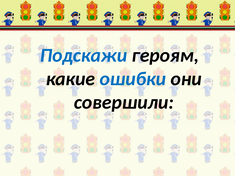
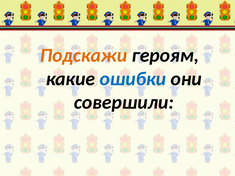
Подскажи colour: blue -> orange (84, 55)
